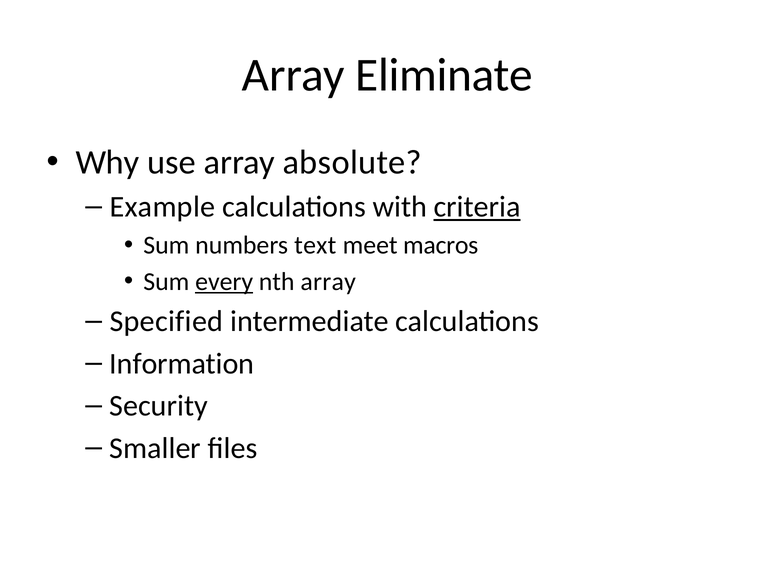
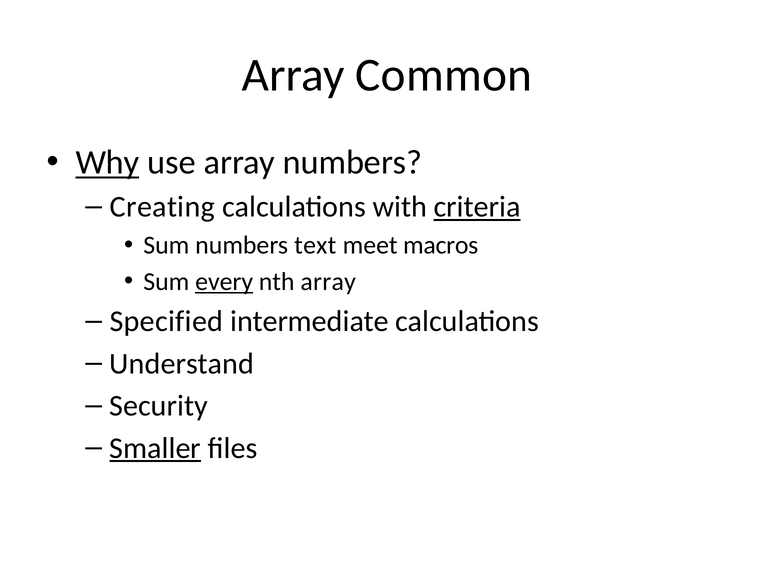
Eliminate: Eliminate -> Common (444, 75)
Why underline: none -> present (107, 163)
array absolute: absolute -> numbers (352, 163)
Example: Example -> Creating (162, 207)
Information: Information -> Understand (182, 364)
Smaller underline: none -> present (155, 448)
